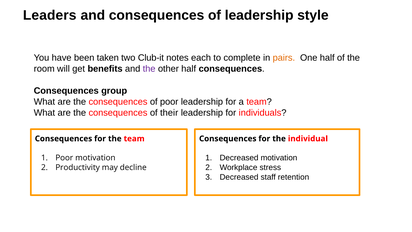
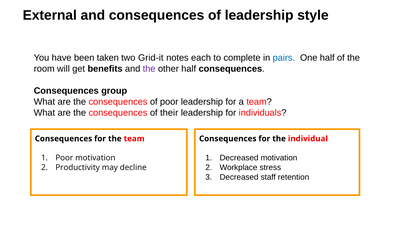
Leaders: Leaders -> External (50, 15)
Club-it: Club-it -> Grid-it (151, 58)
pairs colour: orange -> blue (284, 58)
